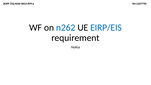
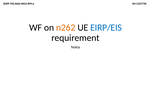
n262 colour: blue -> orange (66, 28)
